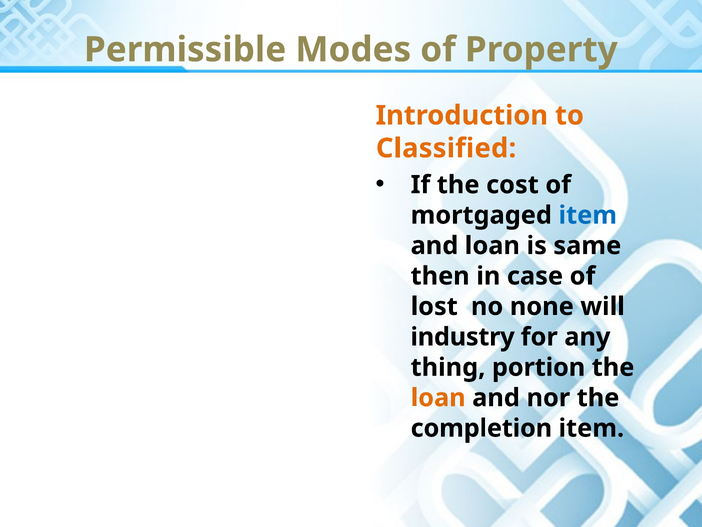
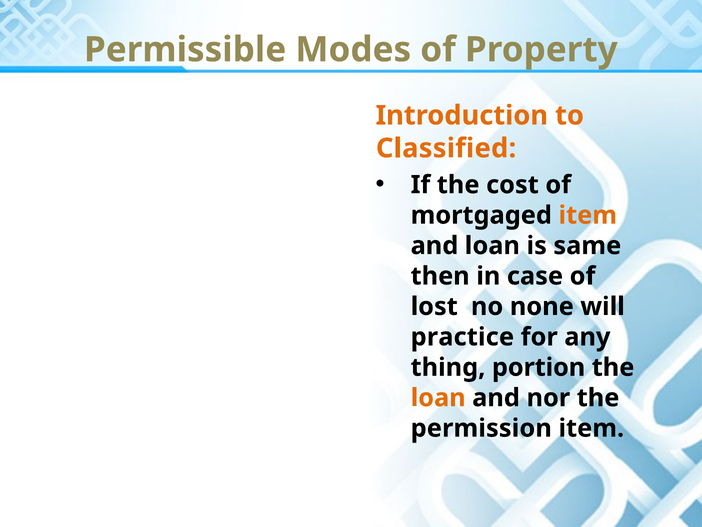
item colour: blue -> orange (588, 215)
industry: industry -> practice (462, 337)
completion: completion -> permission (481, 428)
